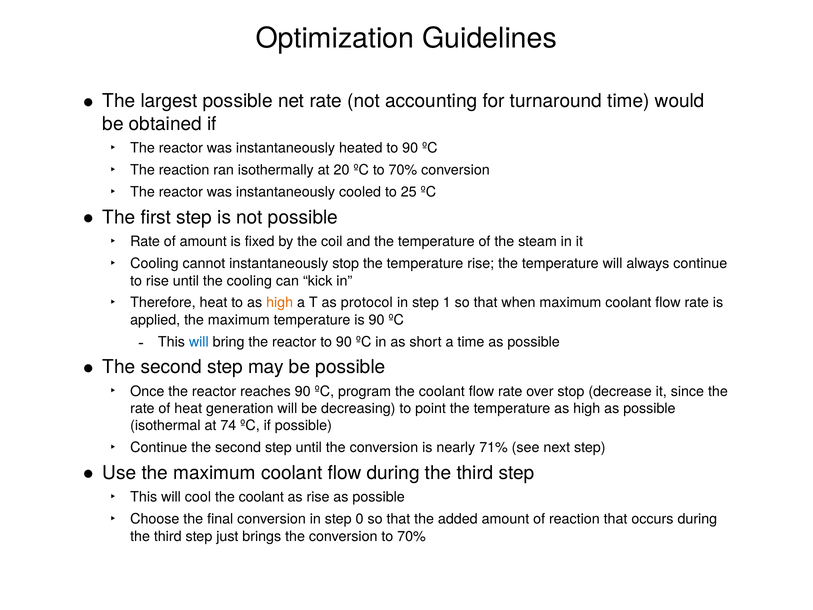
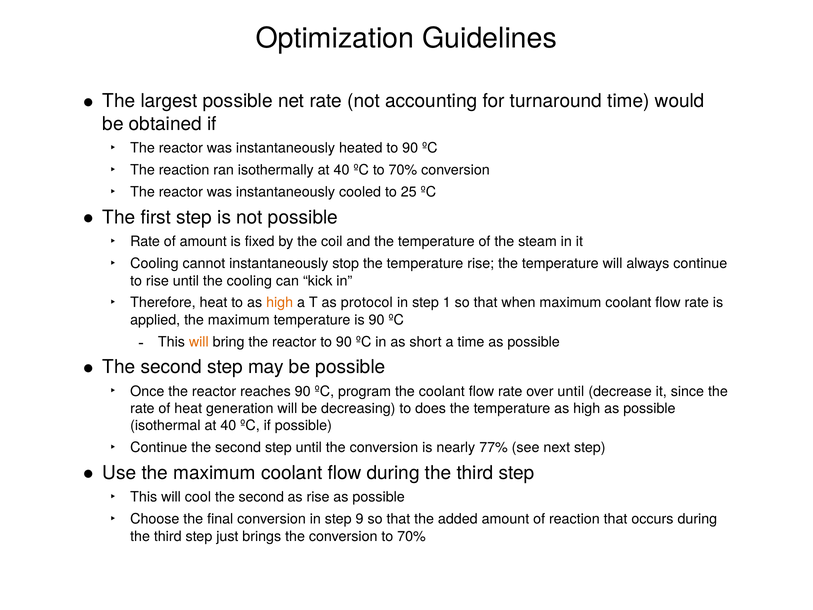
isothermally at 20: 20 -> 40 (342, 170)
will colour: blue -> orange (199, 342)
over stop: stop -> until (571, 391)
point: point -> does (431, 408)
isothermal at 74: 74 -> 40 (228, 426)
71%: 71% -> 77% (494, 447)
cool the coolant: coolant -> second (261, 497)
0: 0 -> 9 (359, 519)
